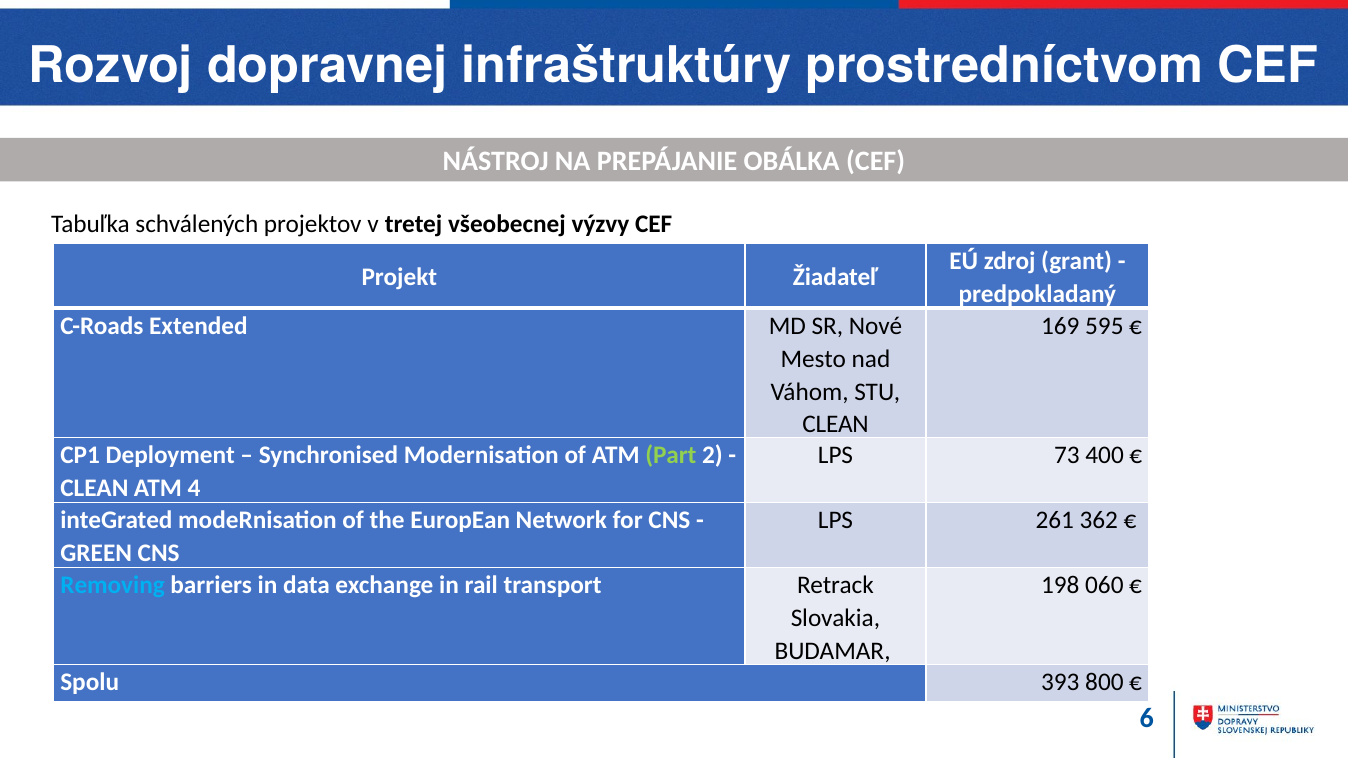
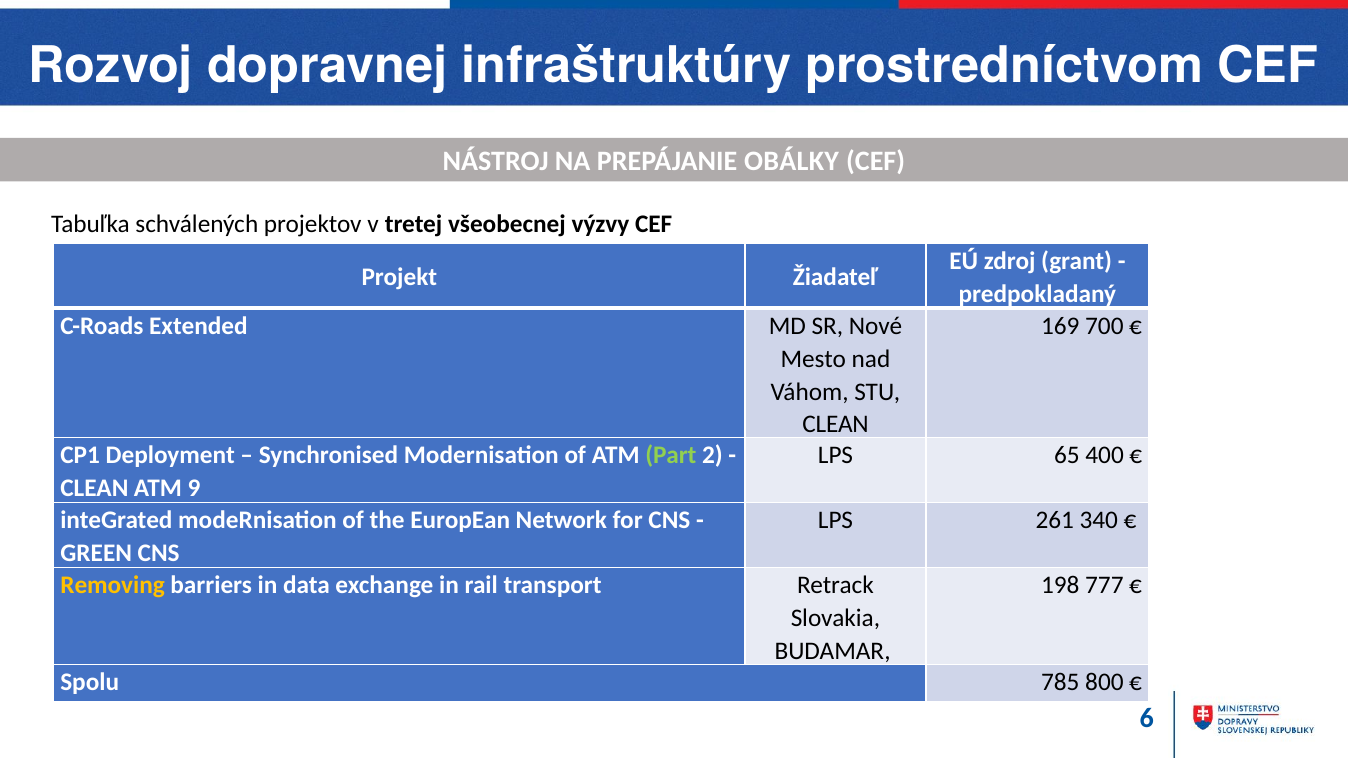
OBÁLKA: OBÁLKA -> OBÁLKY (792, 162)
595: 595 -> 700 (1104, 326)
73: 73 -> 65 (1067, 456)
4: 4 -> 9 (194, 489)
362: 362 -> 340 (1099, 521)
Removing colour: light blue -> yellow (113, 585)
060: 060 -> 777 (1104, 585)
393: 393 -> 785 (1060, 683)
